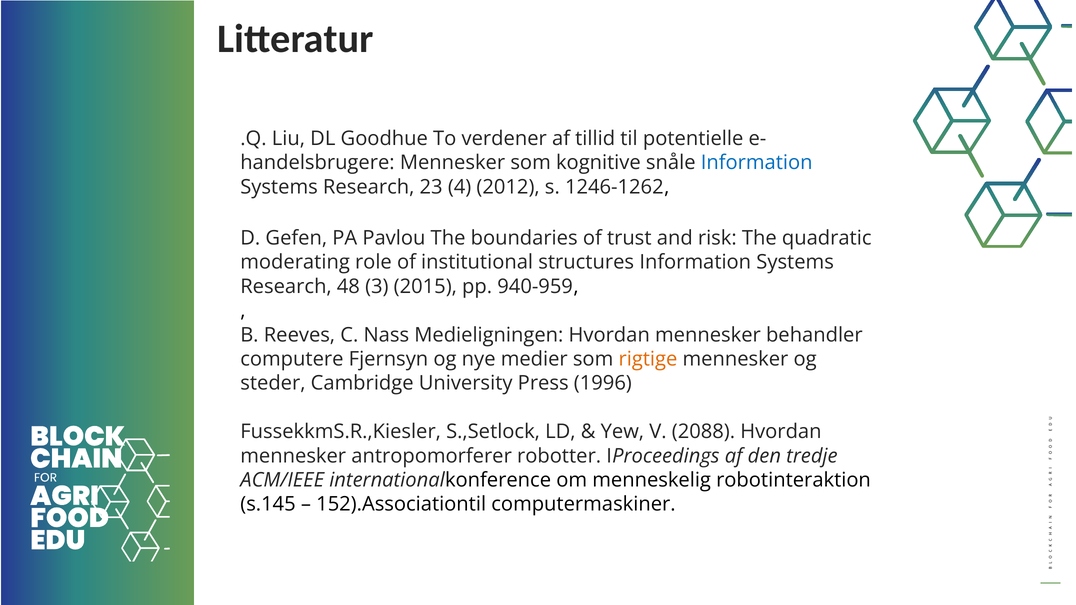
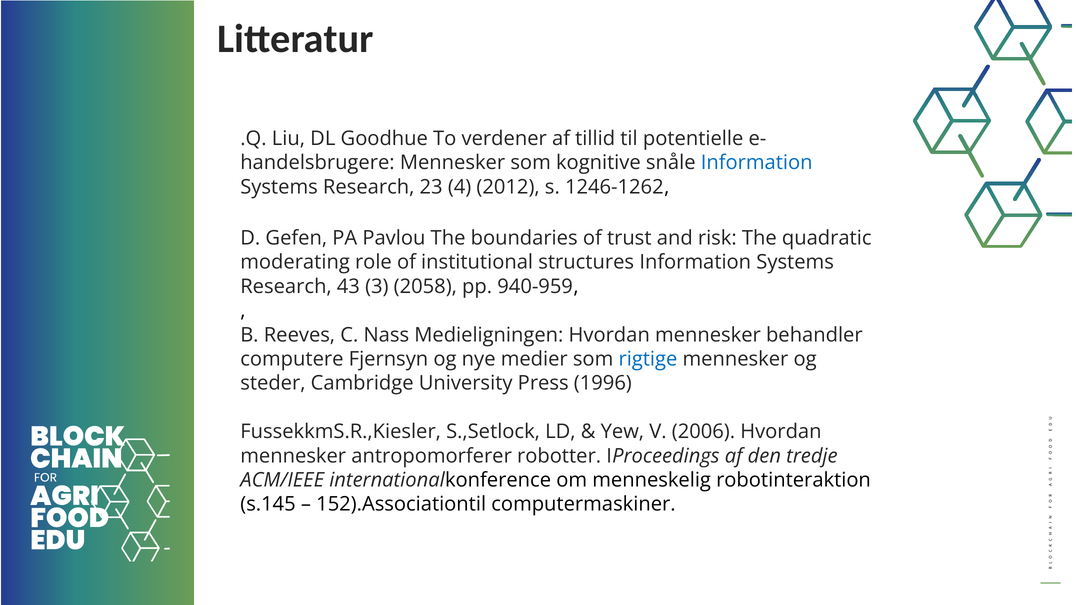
48: 48 -> 43 (348, 287)
2015: 2015 -> 2058 (425, 287)
rigtige colour: orange -> blue (648, 359)
2088: 2088 -> 2006 (703, 432)
